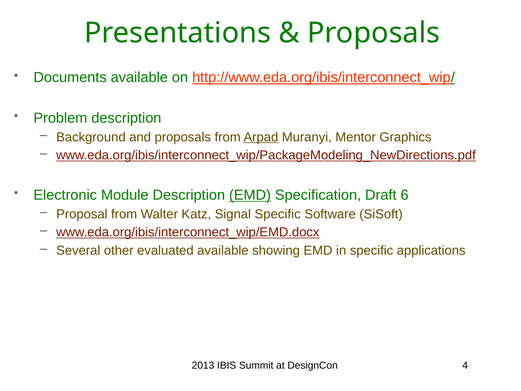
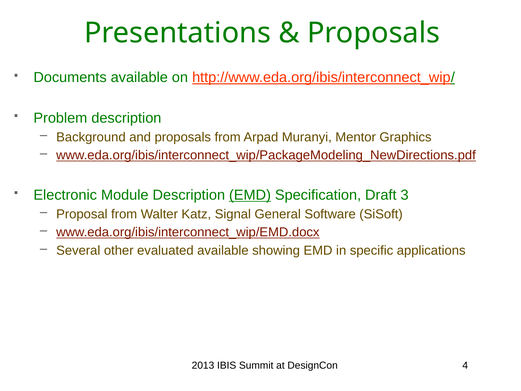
Arpad underline: present -> none (261, 137)
6: 6 -> 3 (405, 195)
Signal Specific: Specific -> General (278, 214)
